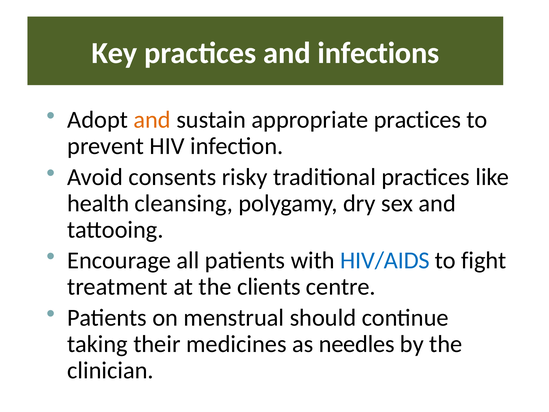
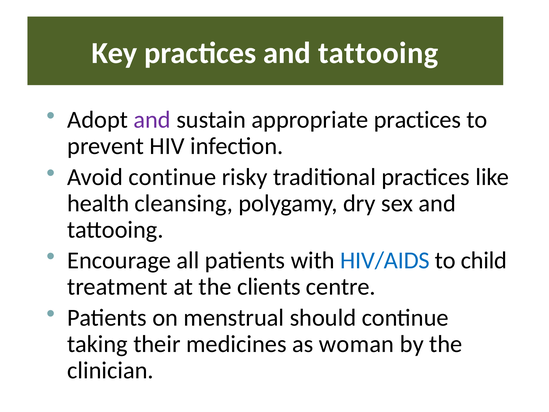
practices and infections: infections -> tattooing (378, 53)
and colour: orange -> purple (152, 120)
Avoid consents: consents -> continue (172, 177)
fight: fight -> child (484, 260)
needles: needles -> woman (357, 344)
